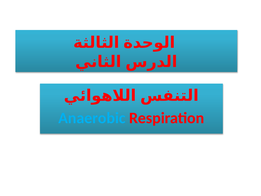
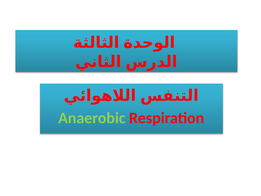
Anaerobic colour: light blue -> light green (92, 118)
